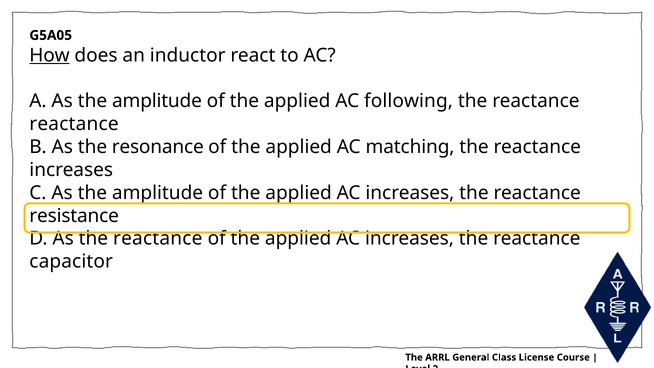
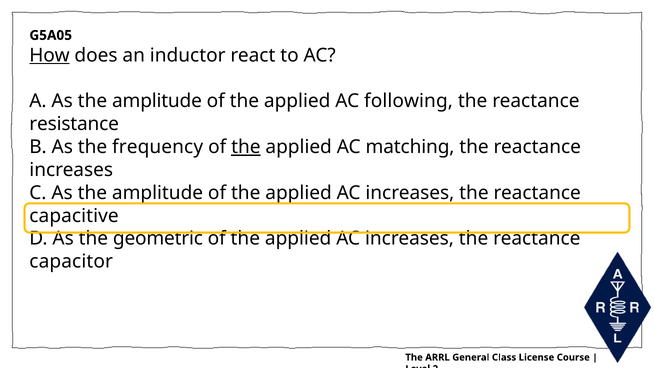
reactance: reactance -> resistance (74, 124)
resonance: resonance -> frequency (158, 147)
the underline: none -> present (246, 147)
resistance: resistance -> capacitive (74, 216)
As the reactance: reactance -> geometric (158, 239)
